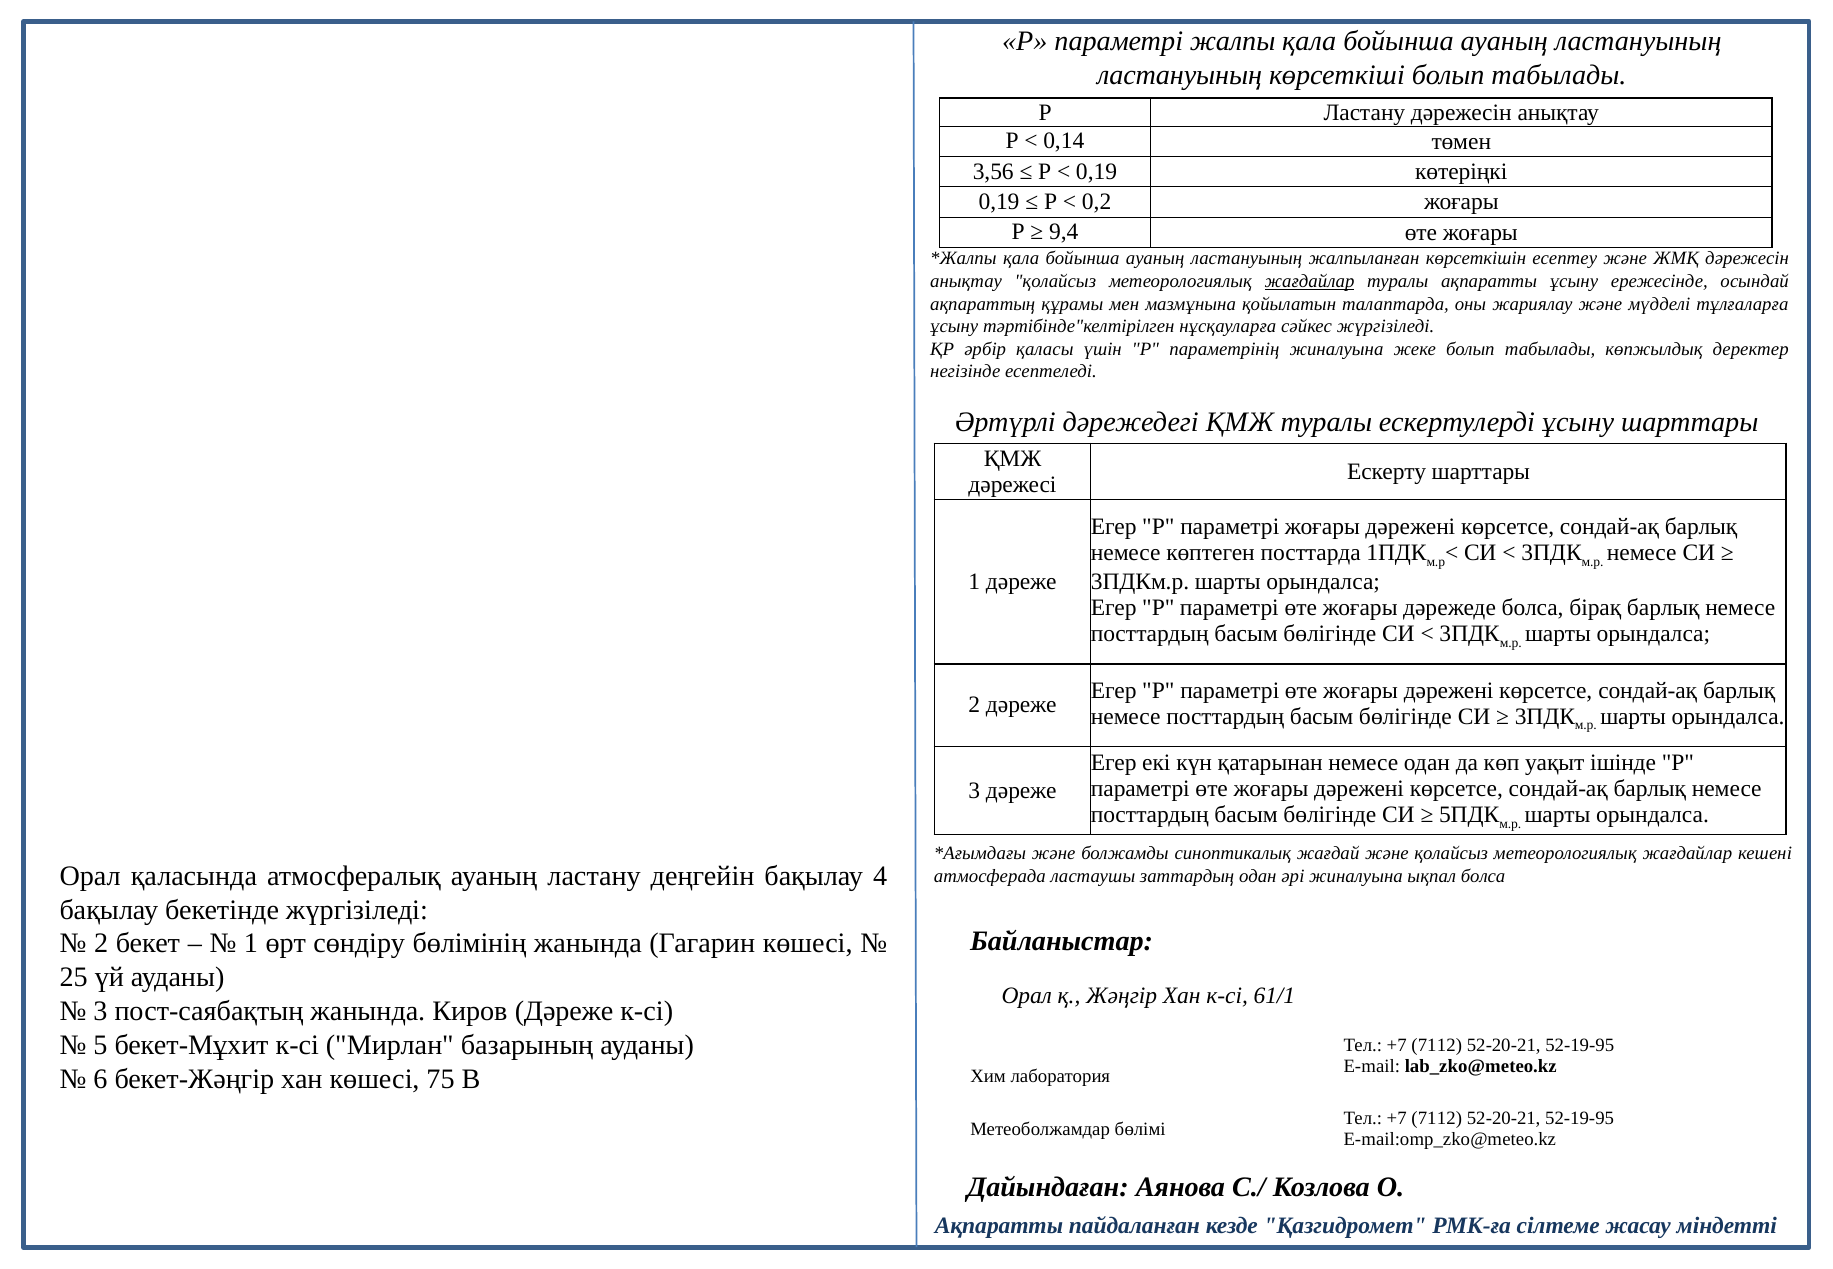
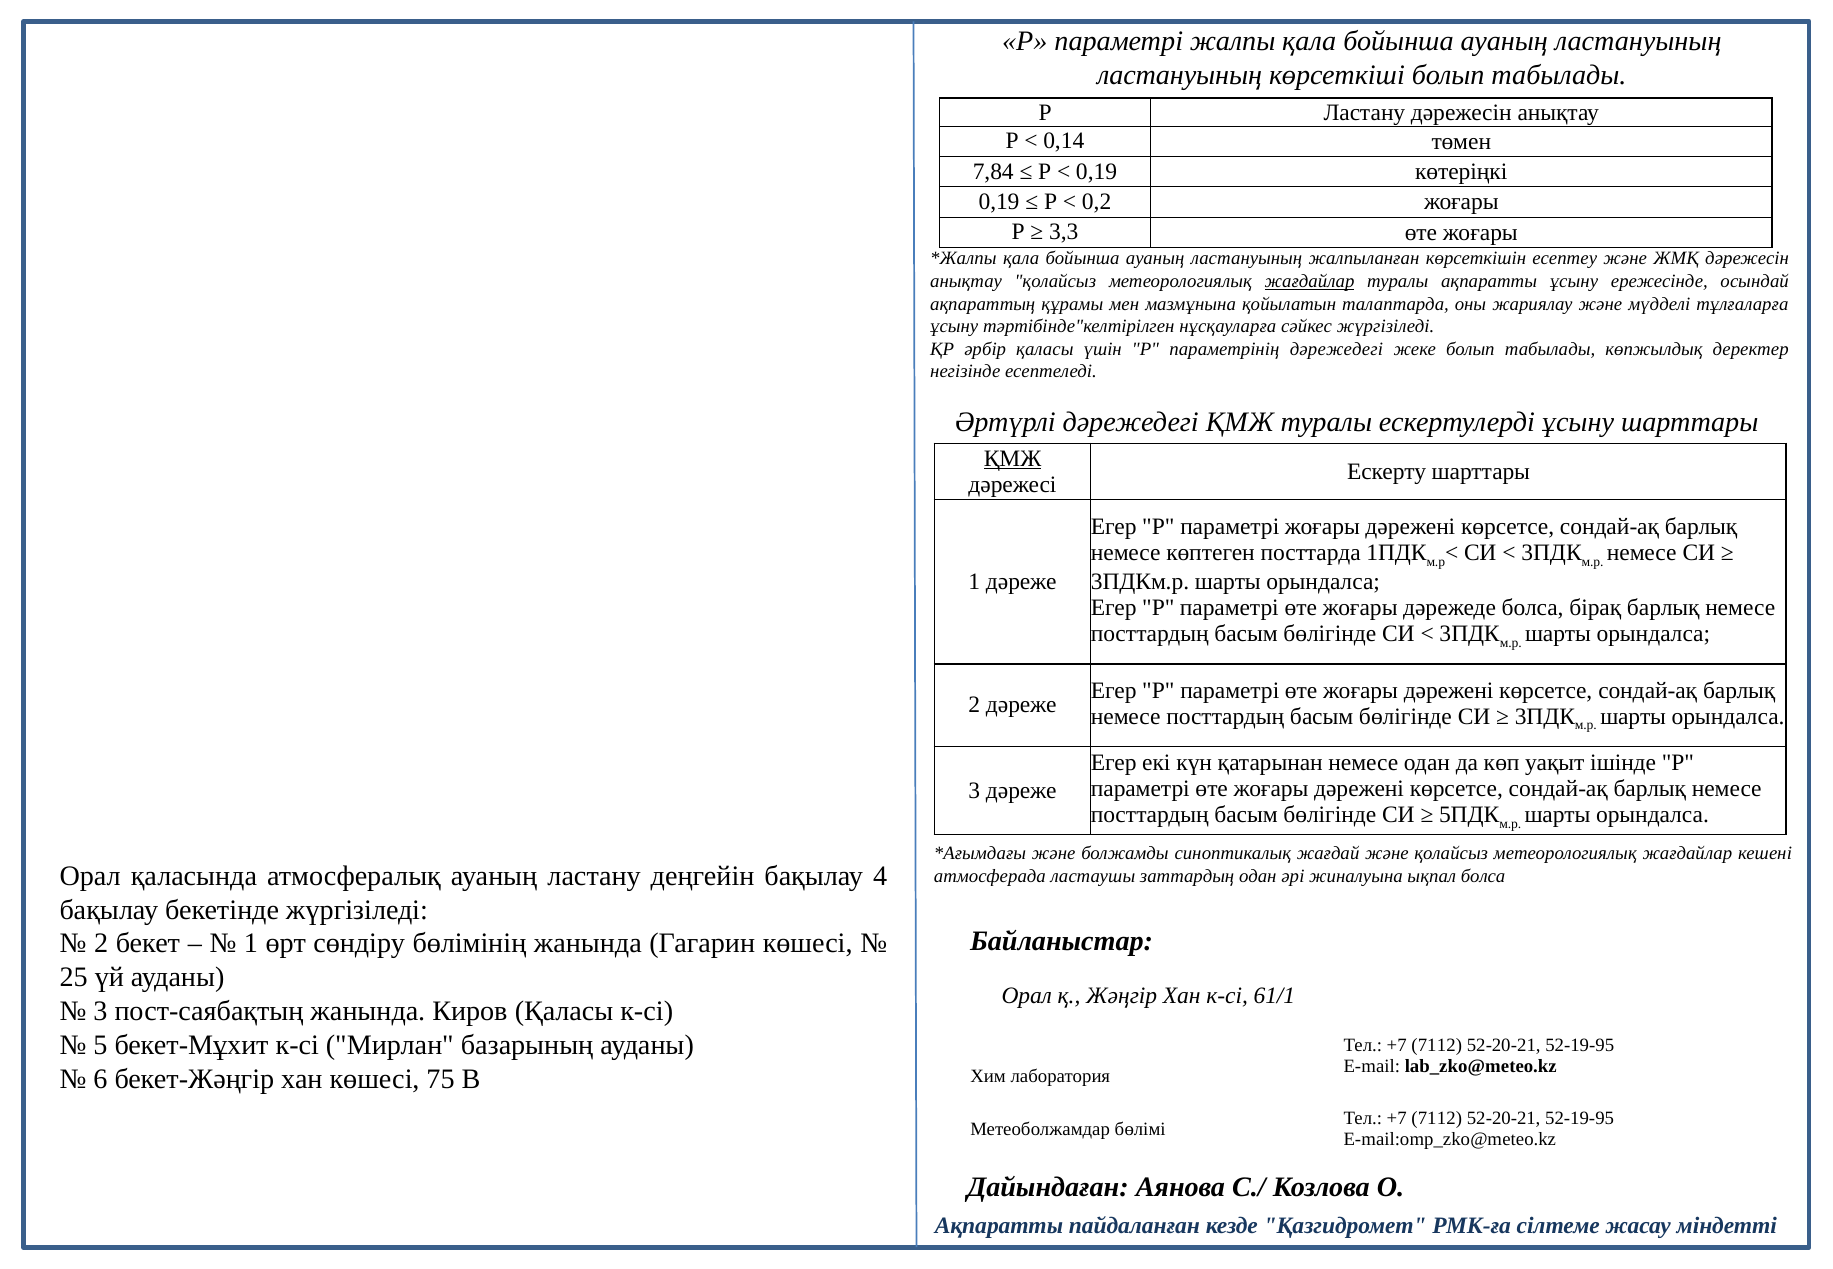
3,56: 3,56 -> 7,84 (993, 171)
9,4: 9,4 -> 3,3 (1064, 232)
параметрінің жиналуына: жиналуына -> дәрежедегі (1336, 349)
ҚМЖ underline: none -> present (1013, 459)
Киров Дәреже: Дәреже -> Қаласы (564, 1011)
